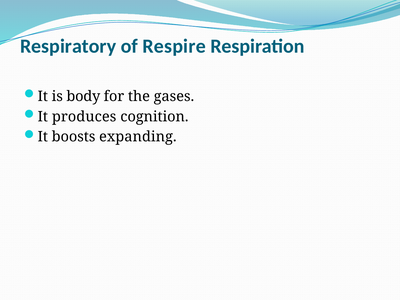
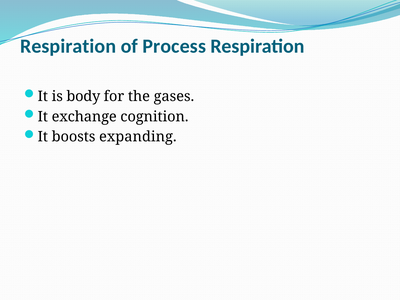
Respiratory: Respiratory -> Respiration (68, 46)
Respire: Respire -> Process (174, 46)
produces: produces -> exchange (84, 117)
